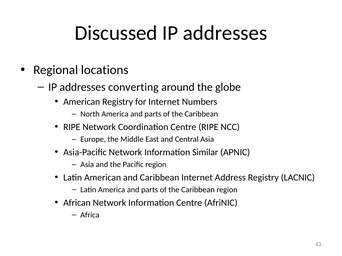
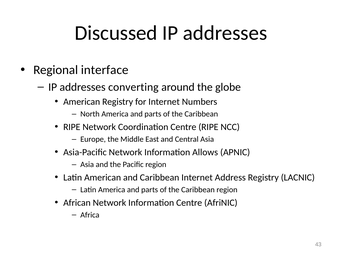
locations: locations -> interface (105, 70)
Similar: Similar -> Allows (205, 153)
